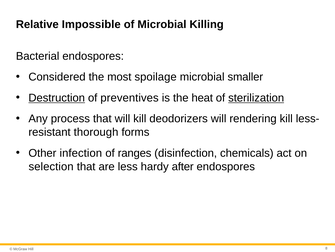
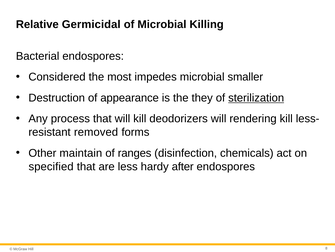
Impossible: Impossible -> Germicidal (91, 24)
spoilage: spoilage -> impedes (156, 77)
Destruction underline: present -> none (57, 98)
preventives: preventives -> appearance (130, 98)
heat: heat -> they (202, 98)
thorough: thorough -> removed (96, 132)
infection: infection -> maintain (81, 153)
selection: selection -> specified (51, 166)
